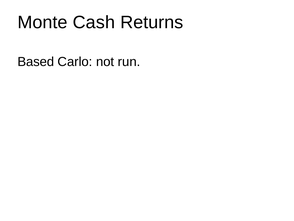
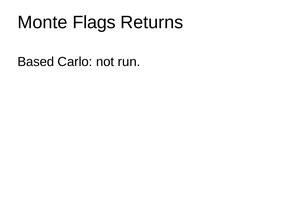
Cash: Cash -> Flags (94, 22)
